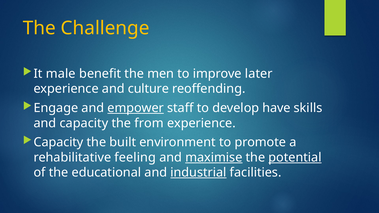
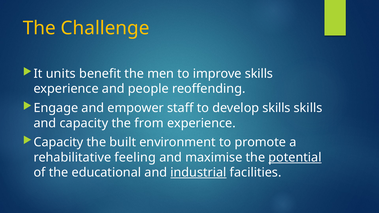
male: male -> units (61, 74)
improve later: later -> skills (259, 74)
culture: culture -> people (148, 89)
empower underline: present -> none (136, 108)
develop have: have -> skills (276, 108)
maximise underline: present -> none (214, 157)
